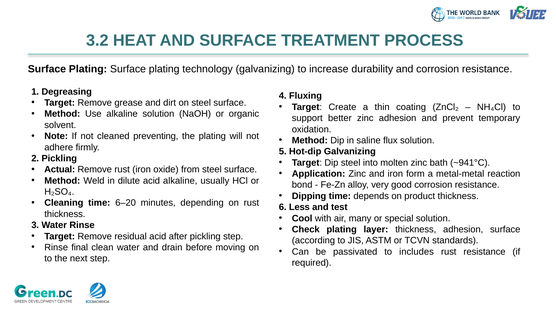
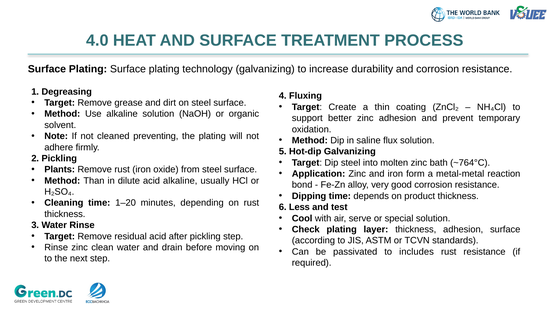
3.2: 3.2 -> 4.0 (97, 40)
~941°C: ~941°C -> ~764°C (470, 163)
Actual: Actual -> Plants (60, 169)
Weld: Weld -> Than (94, 181)
6–20: 6–20 -> 1–20 (126, 203)
many: many -> serve (360, 218)
Rinse final: final -> zinc (80, 247)
